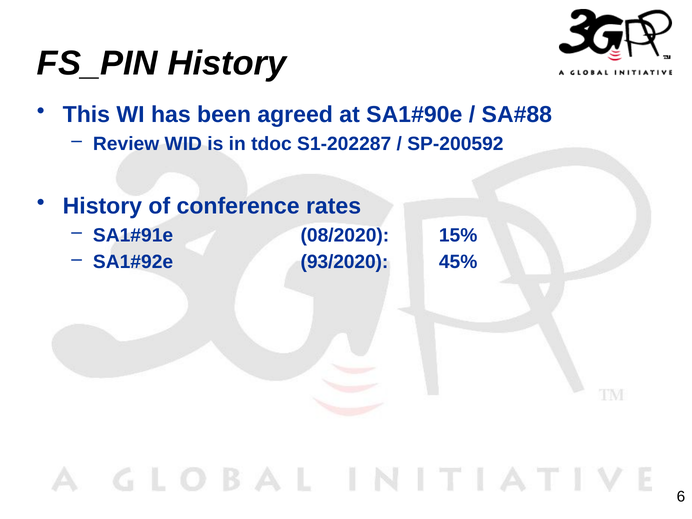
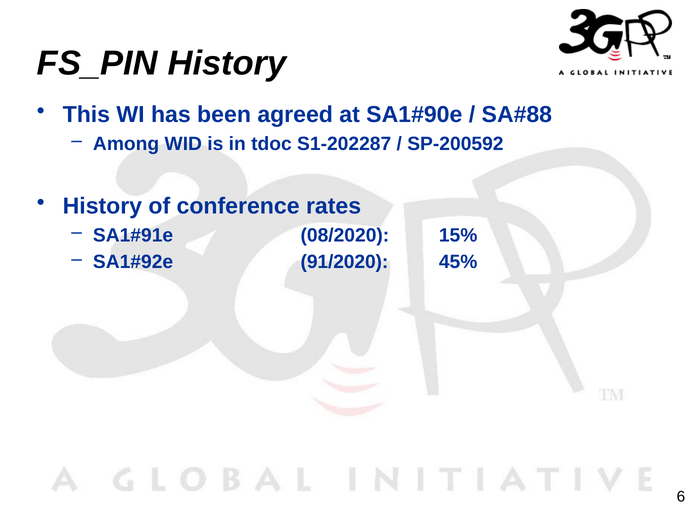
Review: Review -> Among (126, 144)
93/2020: 93/2020 -> 91/2020 (344, 262)
